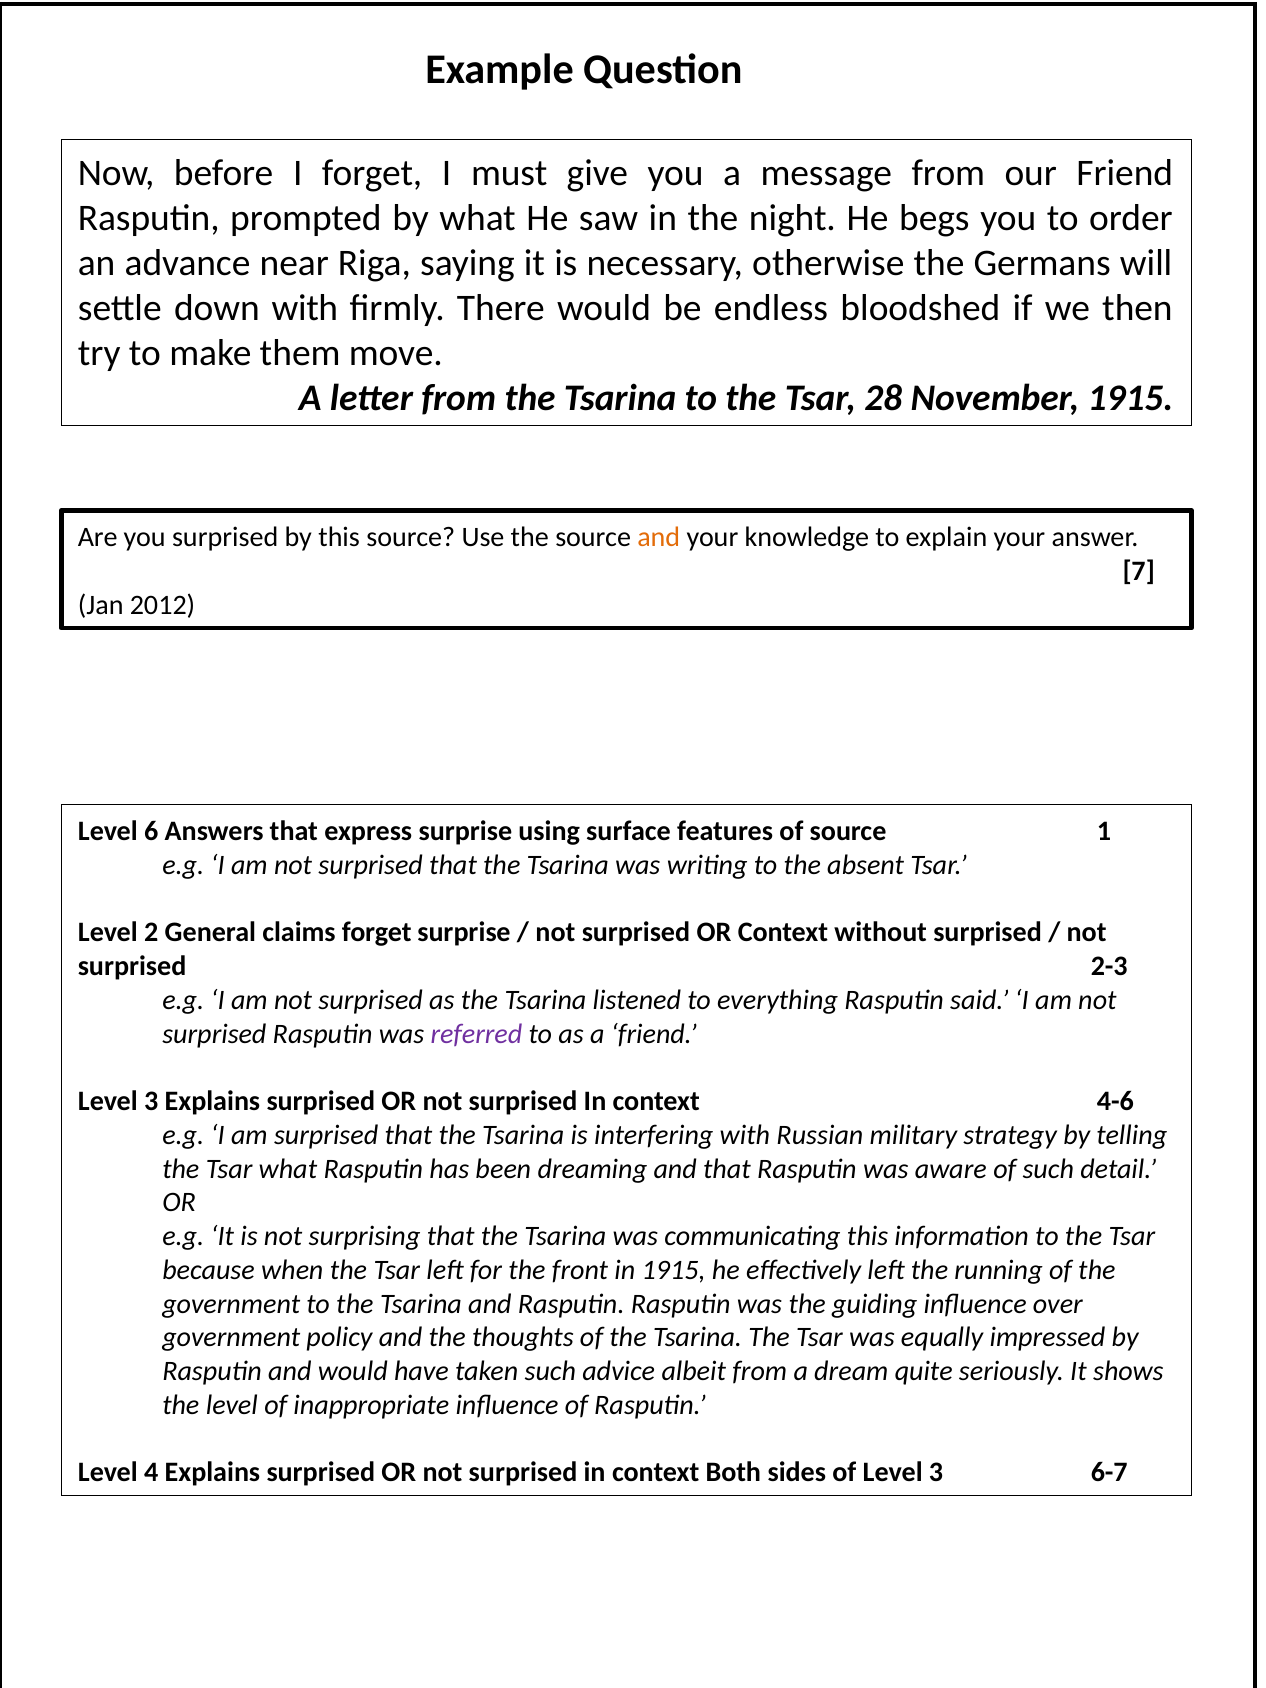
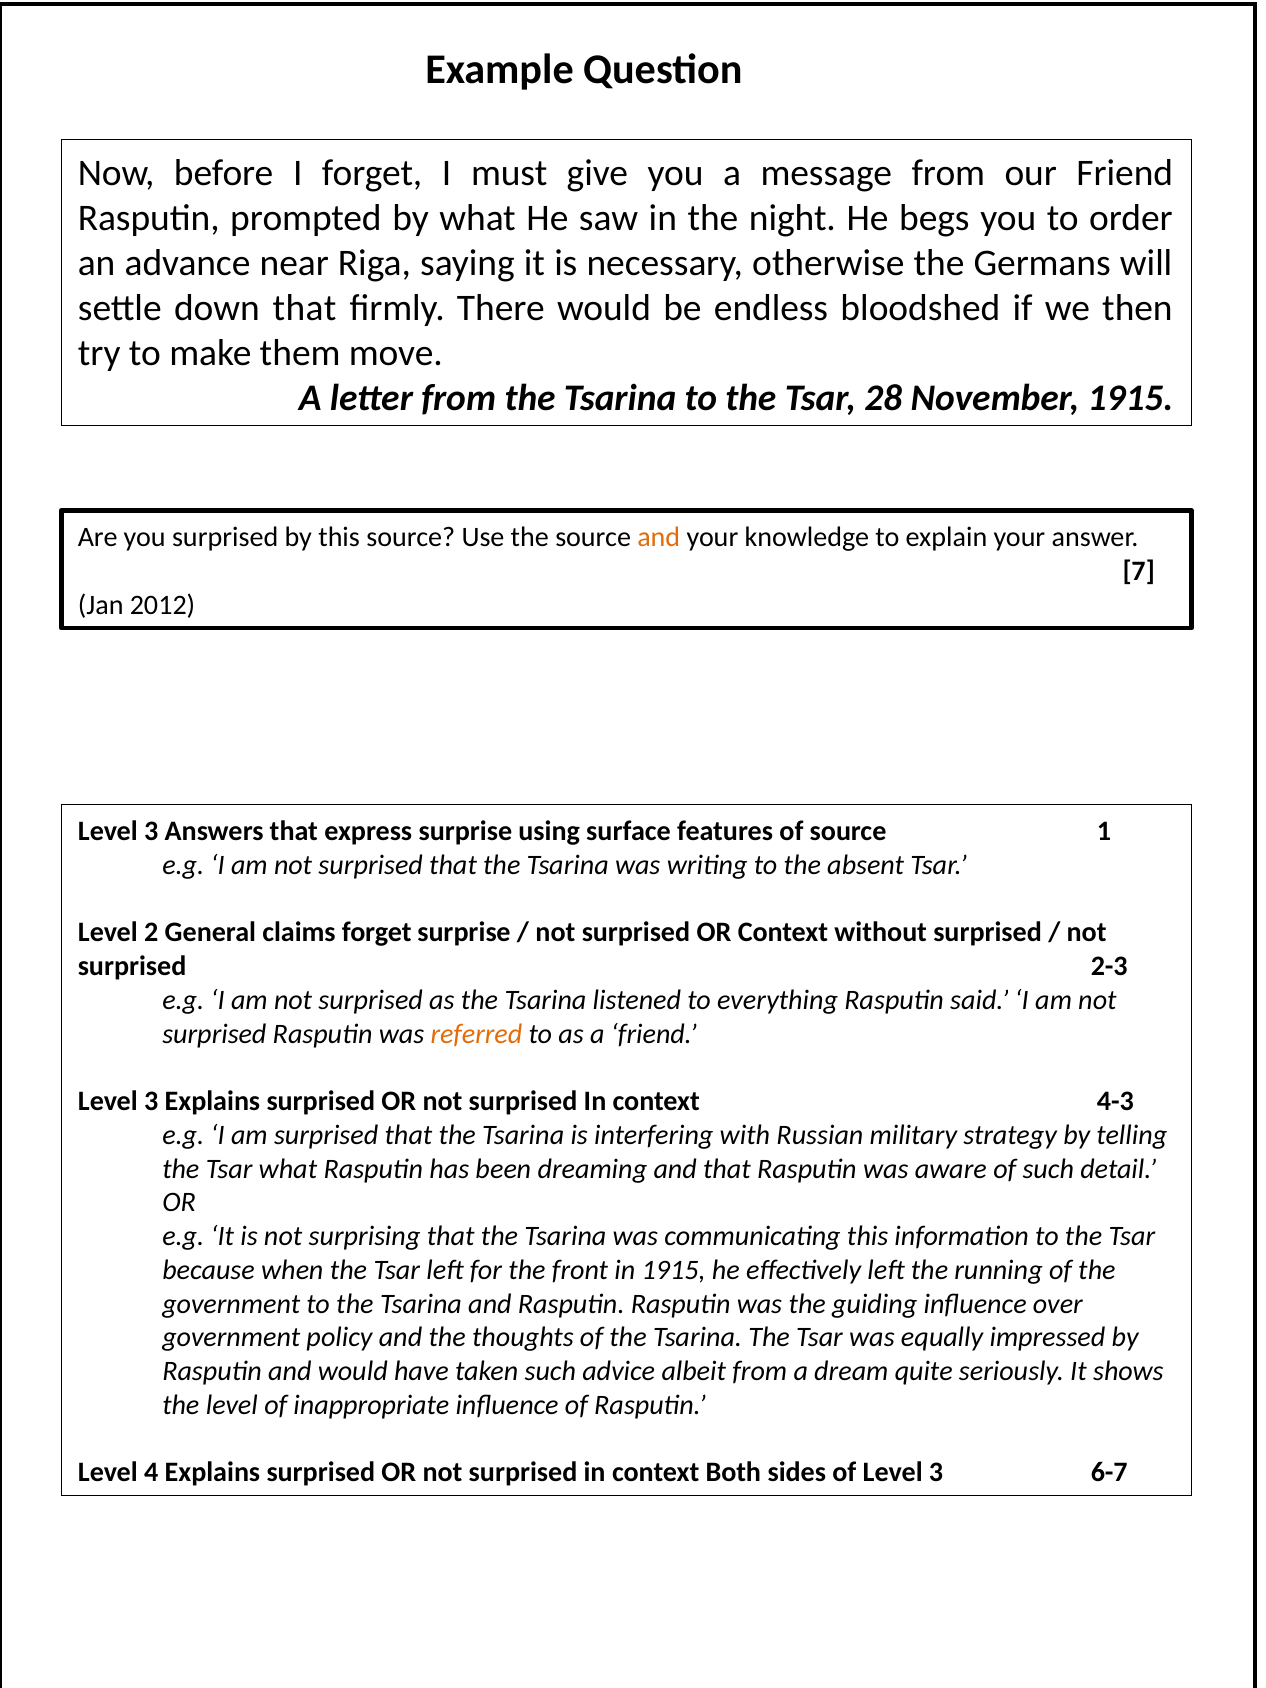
down with: with -> that (305, 308)
6: 6 -> 3 (151, 831)
referred colour: purple -> orange (476, 1034)
4-6: 4-6 -> 4-3 (1115, 1101)
